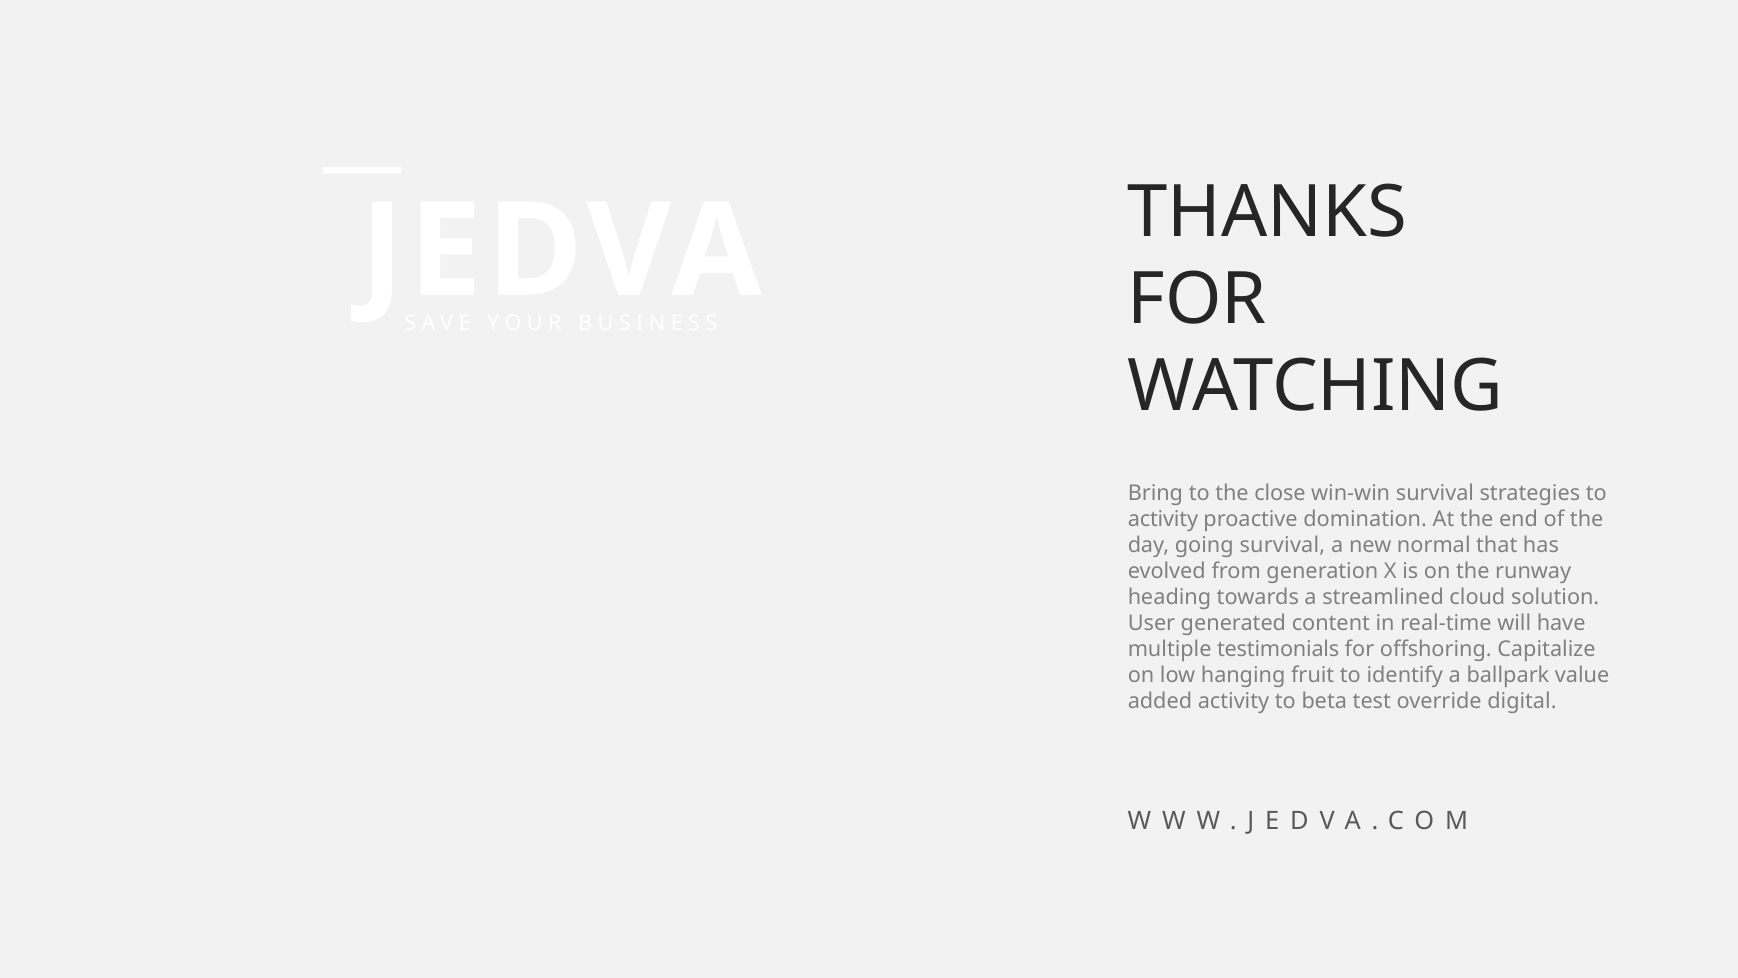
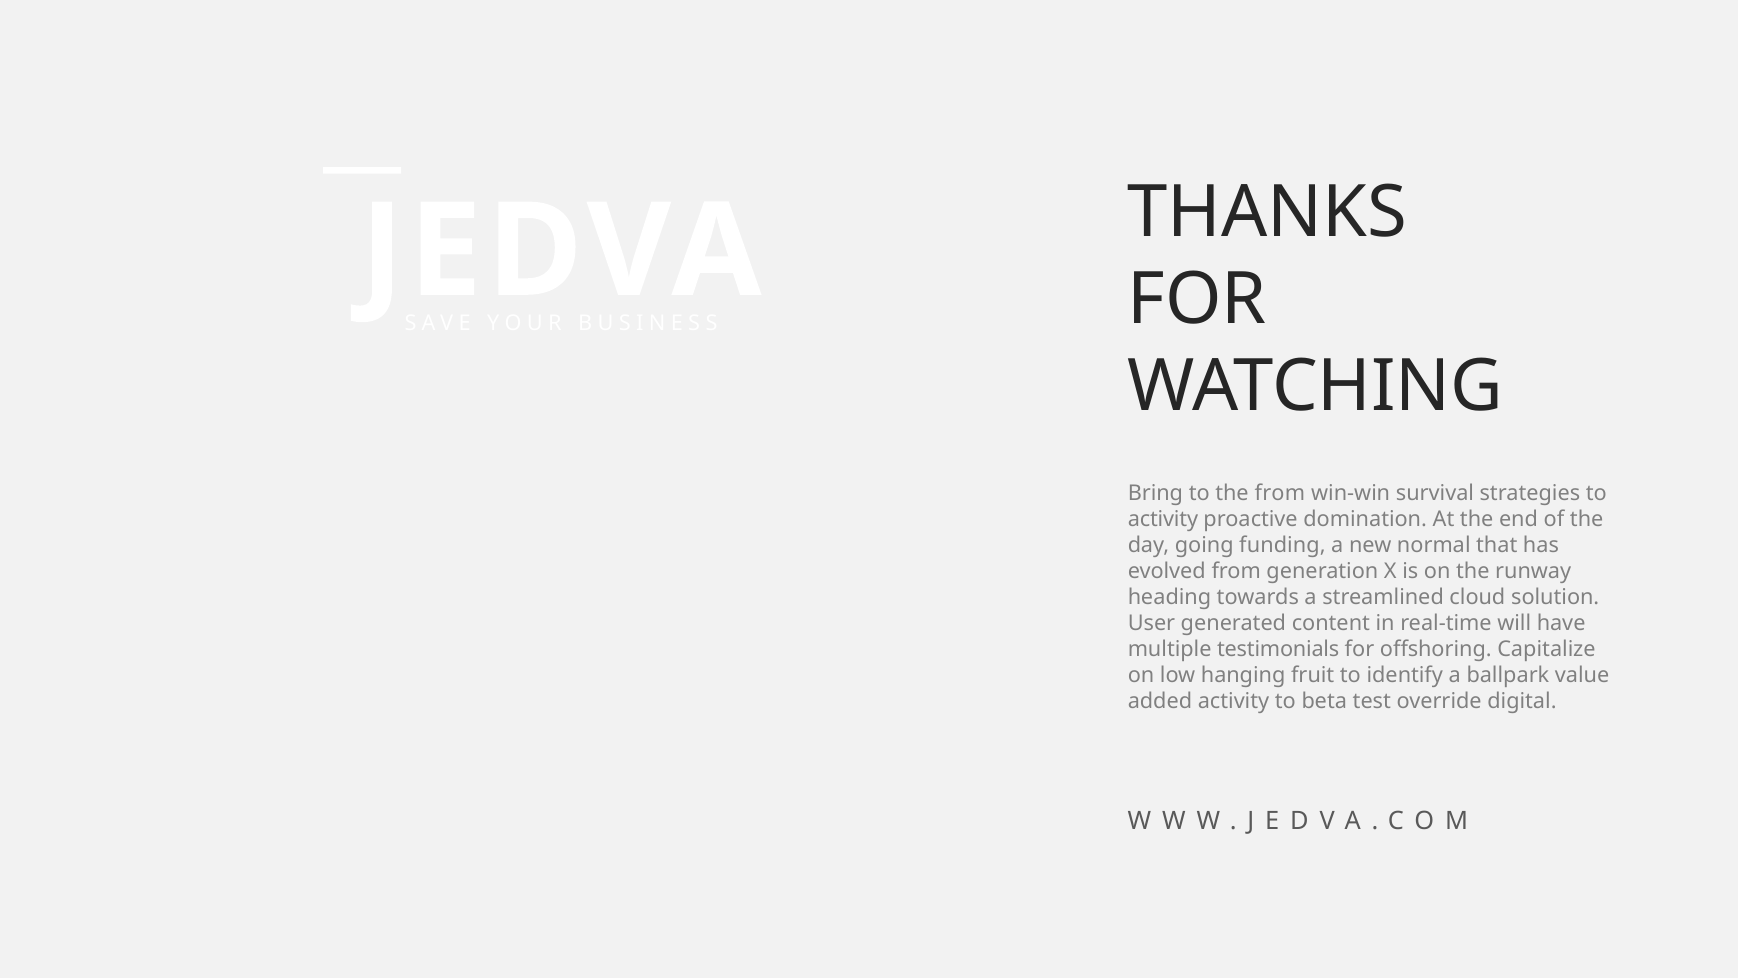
the close: close -> from (1280, 493)
going survival: survival -> funding (1282, 545)
